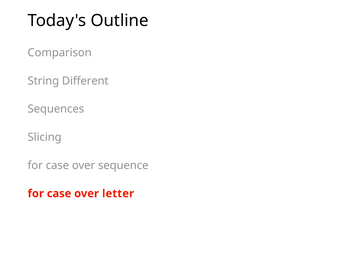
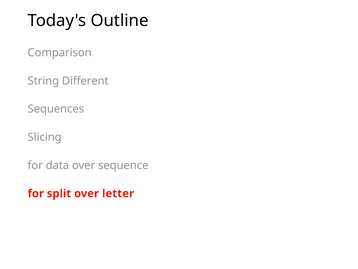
case: case -> data (57, 165)
case: case -> split (59, 193)
